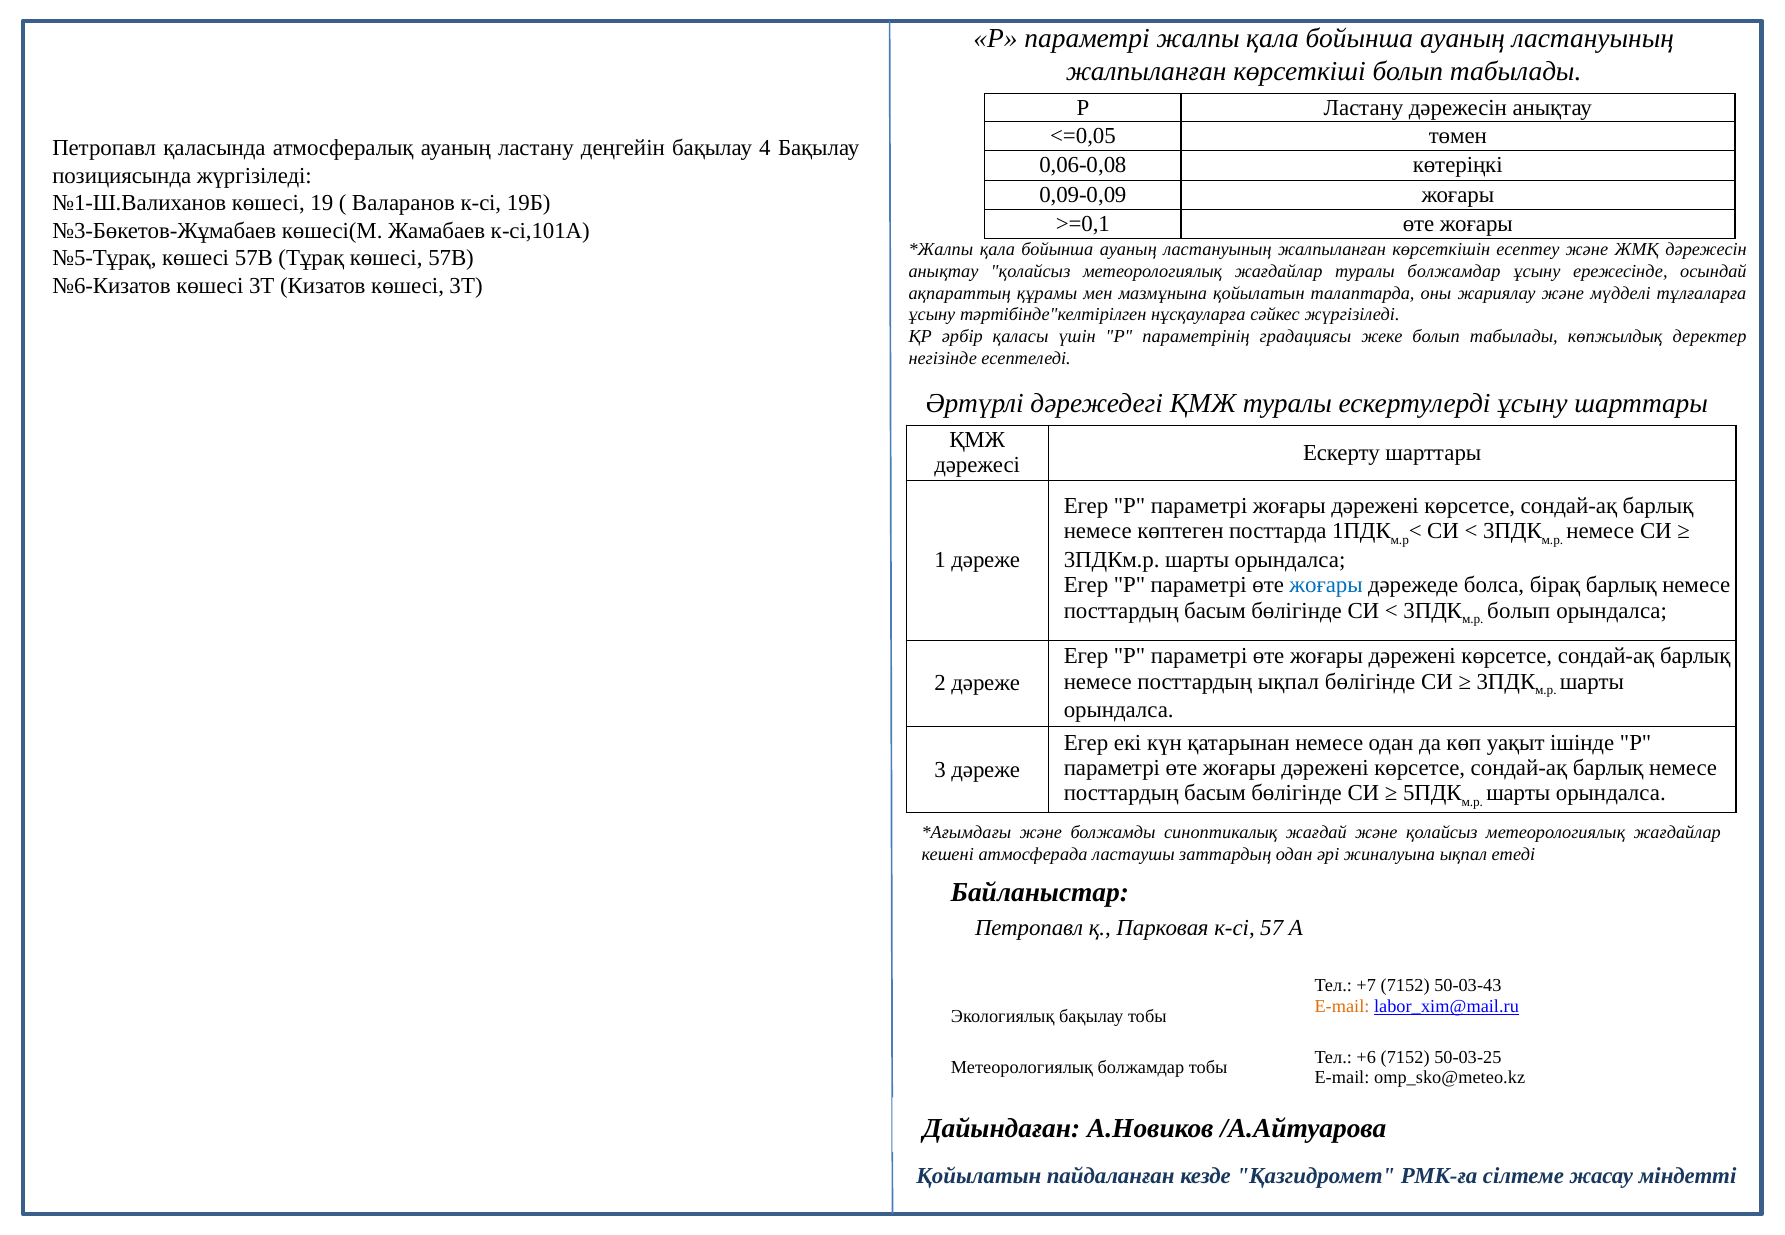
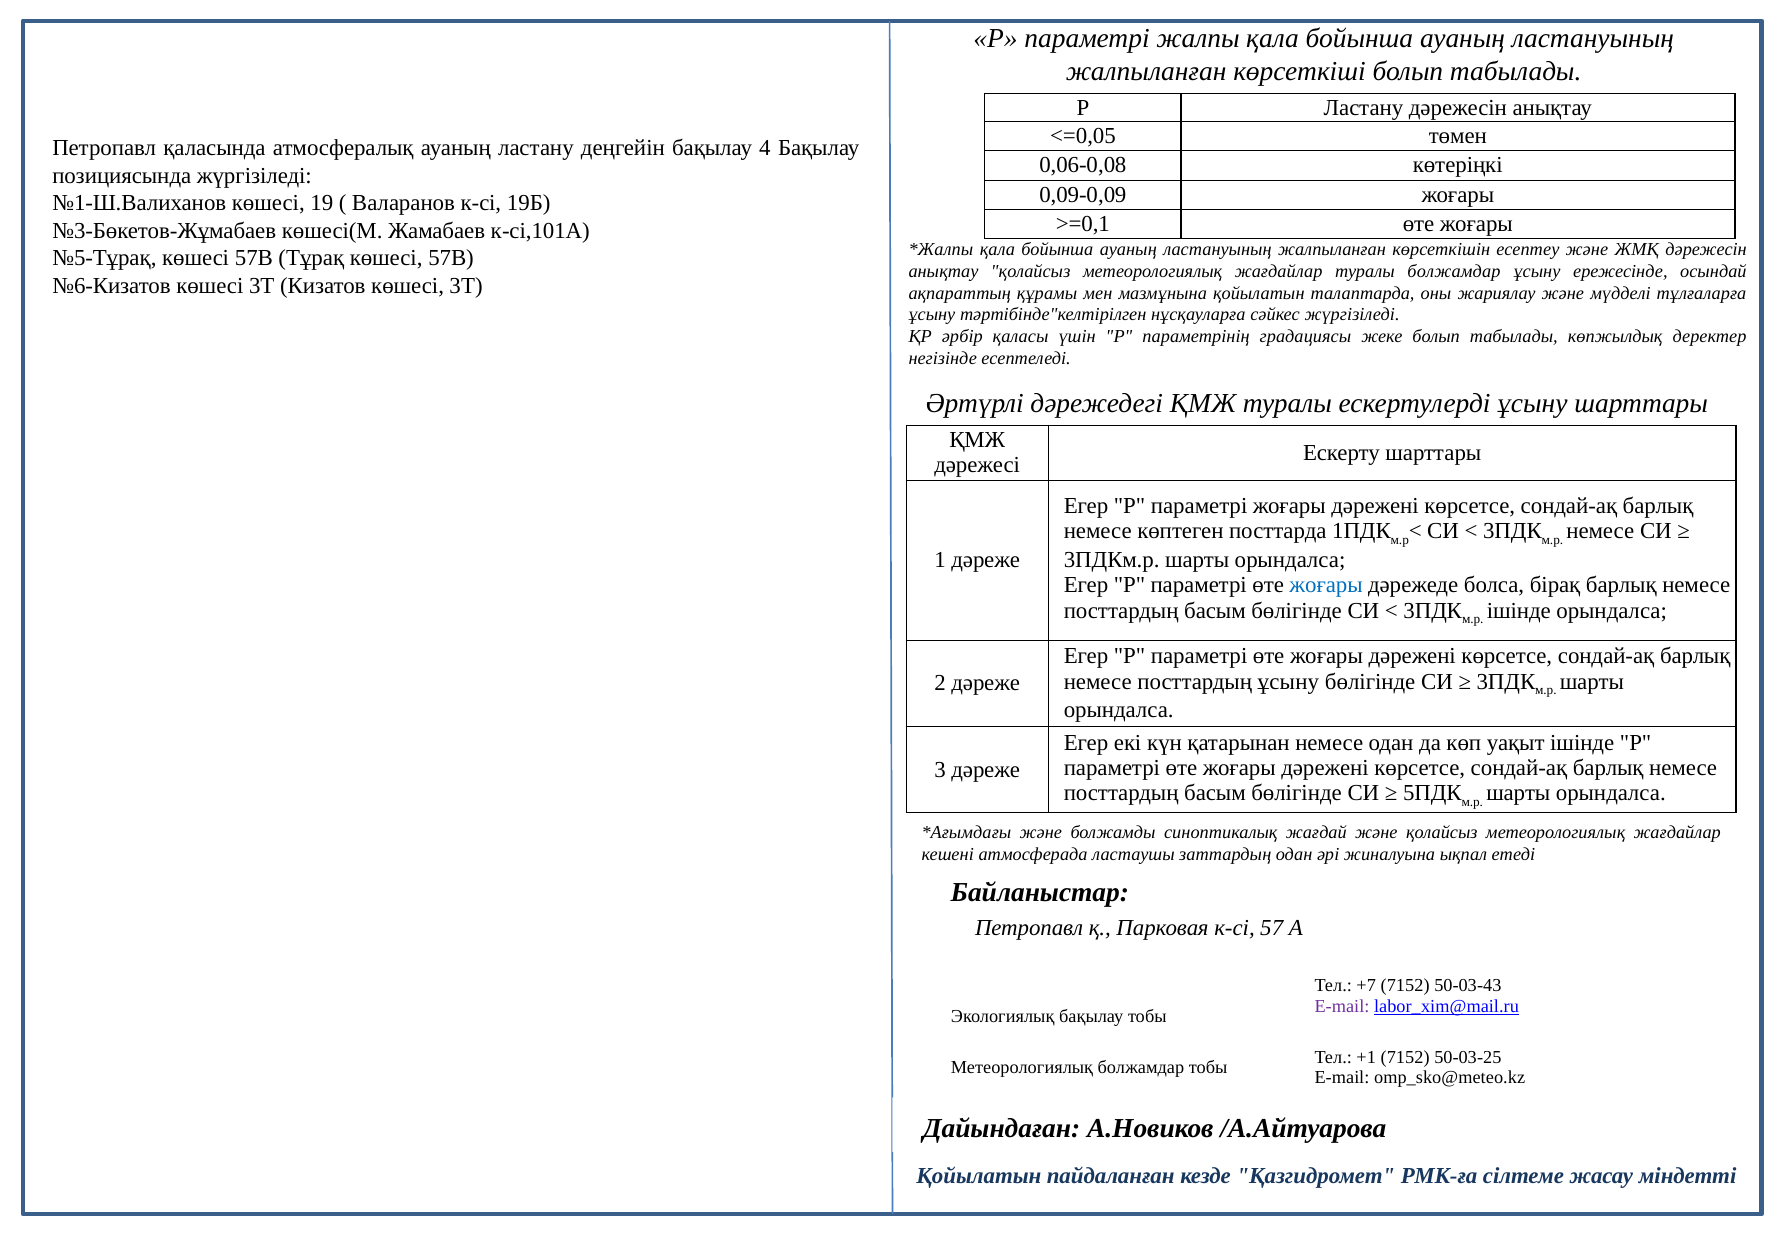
болып: болып -> ішінде (1519, 611)
посттардың ықпал: ықпал -> ұсыну (1288, 682)
E-mail colour: orange -> purple (1342, 1007)
+6: +6 -> +1 (1366, 1058)
